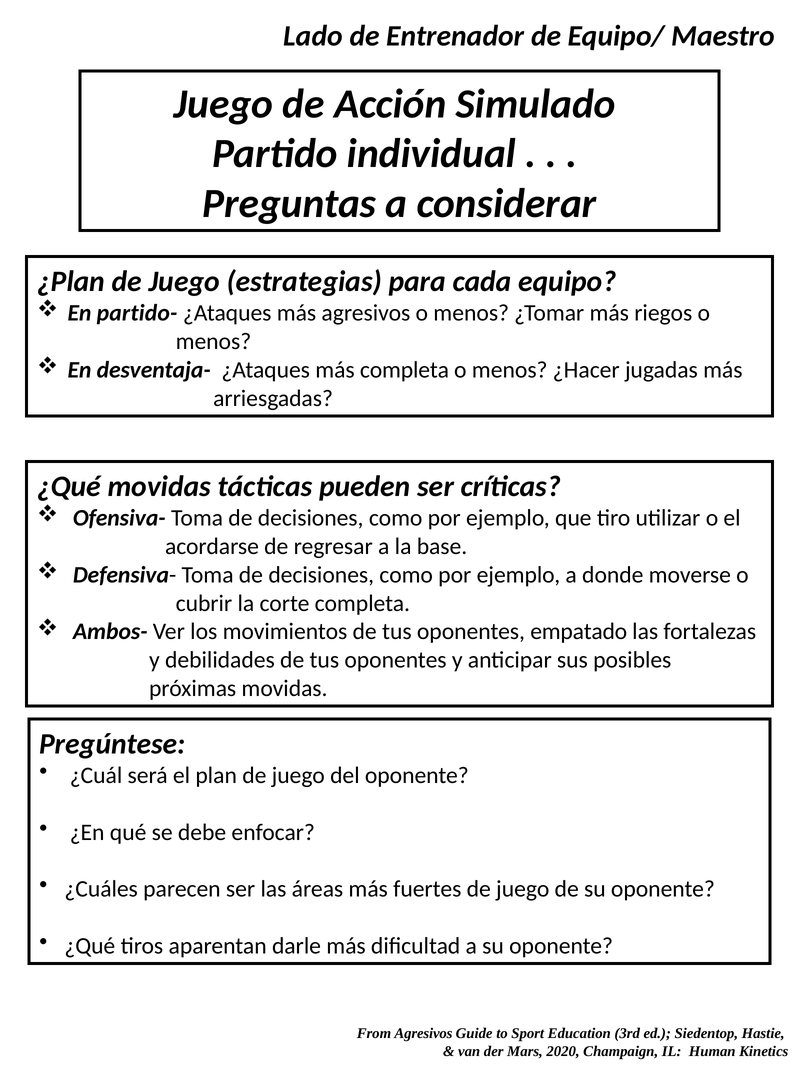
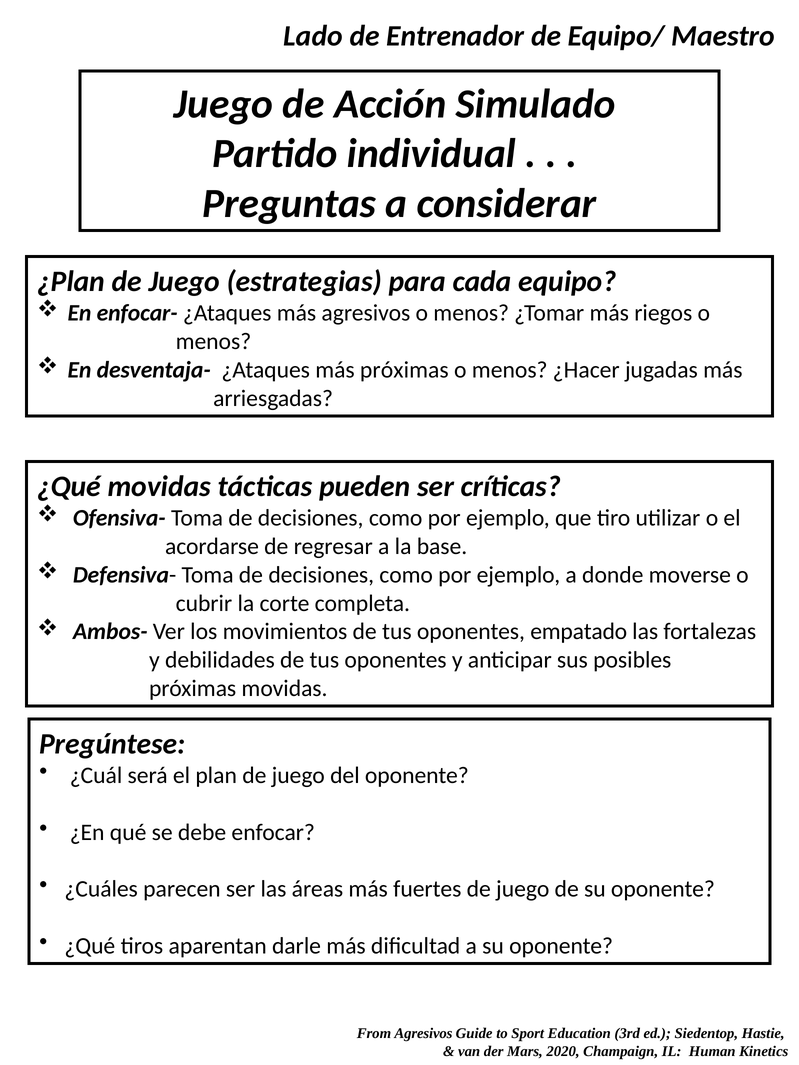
partido-: partido- -> enfocar- (137, 313)
más completa: completa -> próximas (404, 370)
